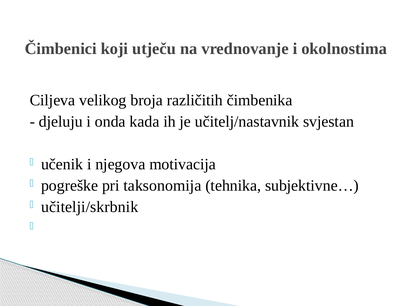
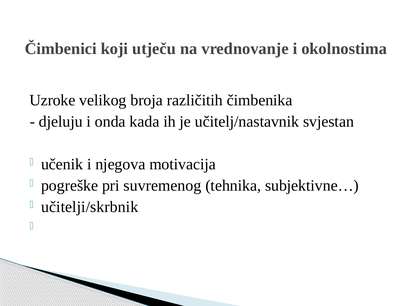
Ciljeva: Ciljeva -> Uzroke (53, 100)
taksonomija: taksonomija -> suvremenog (162, 185)
